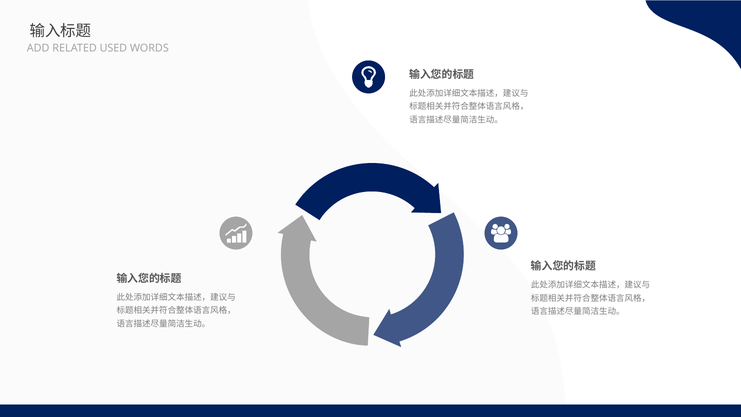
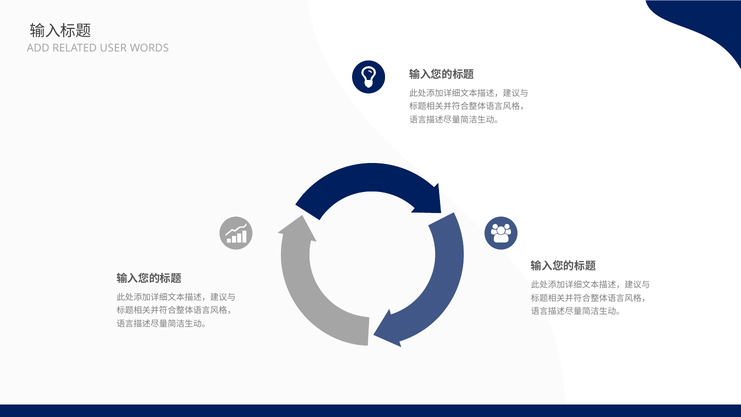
USED: USED -> USER (113, 48)
